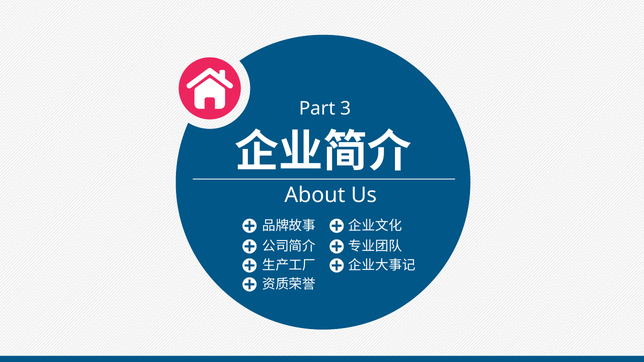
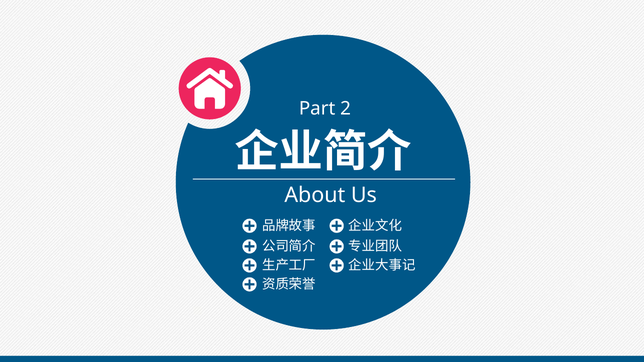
3: 3 -> 2 (346, 108)
